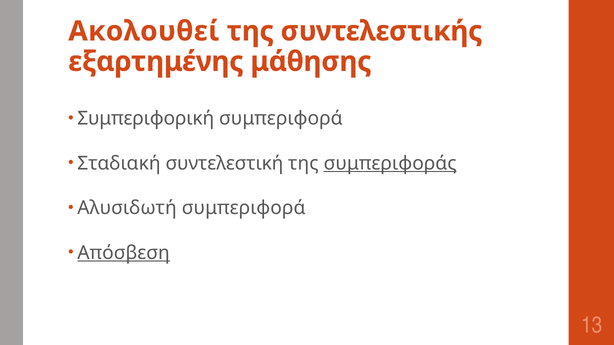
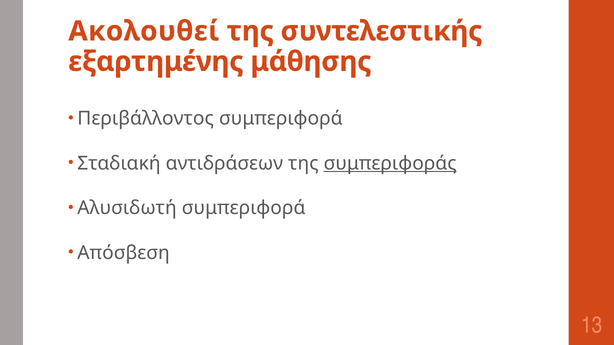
Συμπεριφορική: Συμπεριφορική -> Περιβάλλοντος (146, 119)
συντελεστική: συντελεστική -> αντιδράσεων (224, 164)
Απόσβεση underline: present -> none (124, 253)
